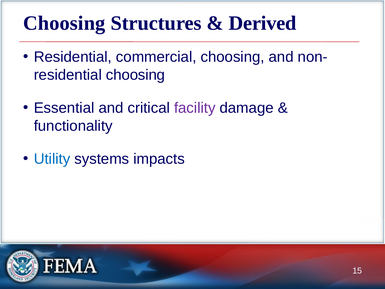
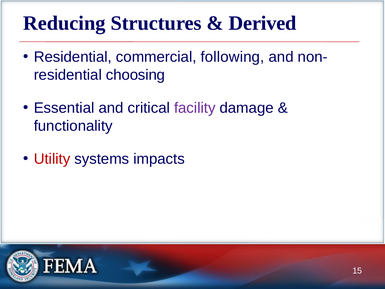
Choosing: Choosing -> Reducing (64, 23)
commercial choosing: choosing -> following (232, 57)
Utility colour: blue -> red (52, 159)
